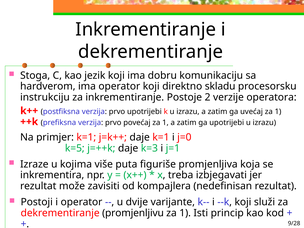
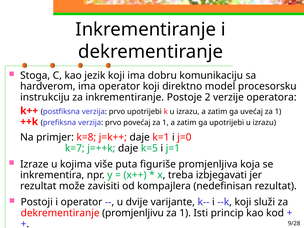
skladu: skladu -> model (220, 86)
primjer k=1: k=1 -> k=8 (86, 137)
k=5: k=5 -> k=7 (75, 148)
k=3: k=3 -> k=5 (149, 148)
